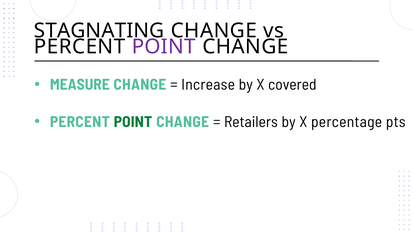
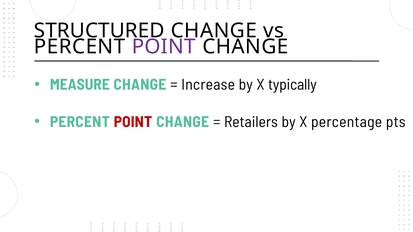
STAGNATING: STAGNATING -> STRUCTURED (99, 31)
covered: covered -> typically (292, 85)
POINT colour: green -> red (133, 122)
